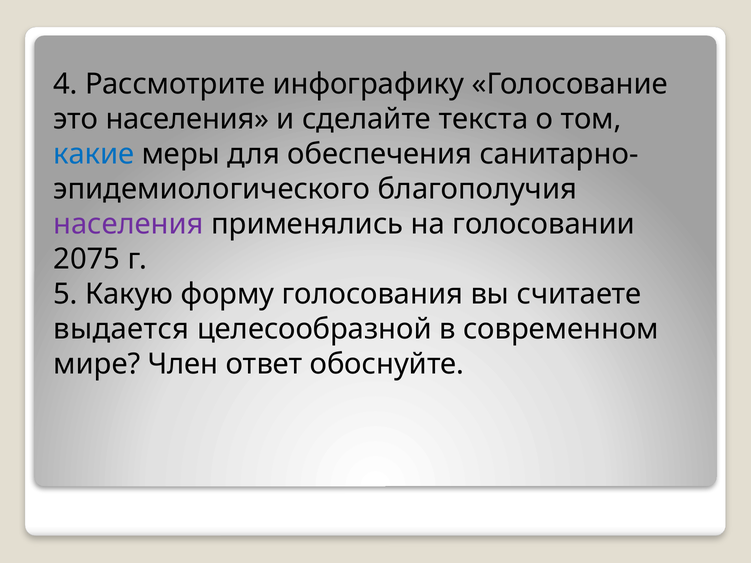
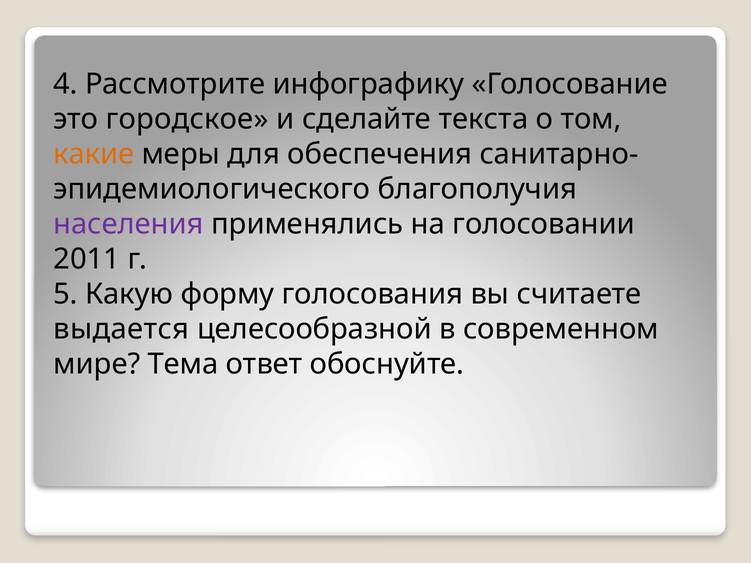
это населения: населения -> городское (187, 119)
какие colour: blue -> orange (94, 154)
2075: 2075 -> 2011 (87, 259)
Член: Член -> Тема (183, 364)
